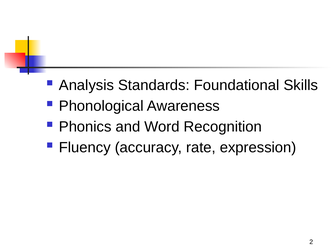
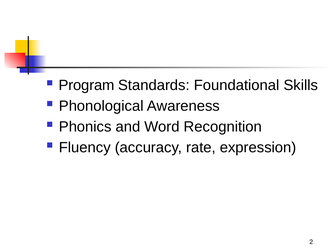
Analysis: Analysis -> Program (87, 85)
